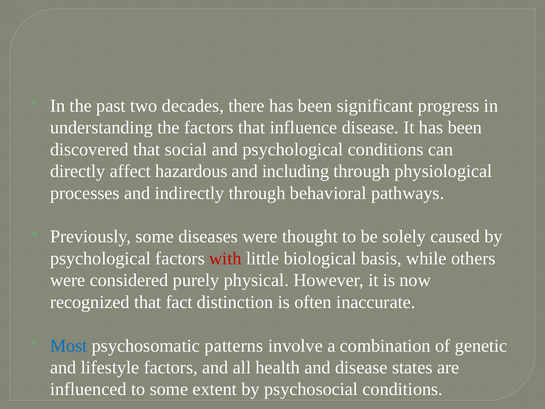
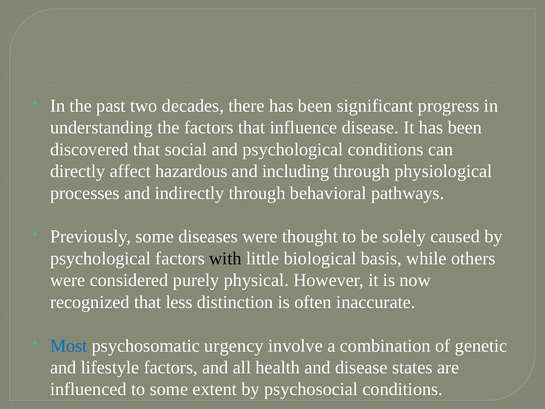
with colour: red -> black (225, 258)
fact: fact -> less (179, 302)
patterns: patterns -> urgency (234, 345)
